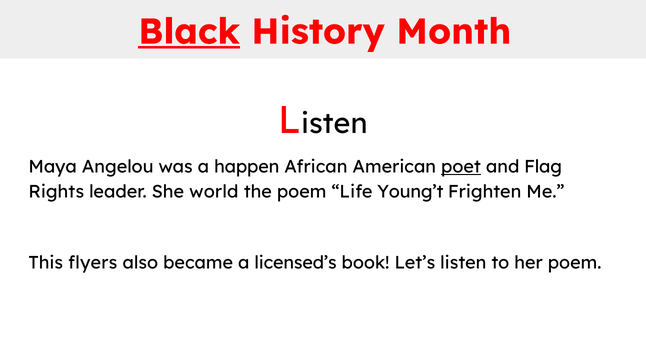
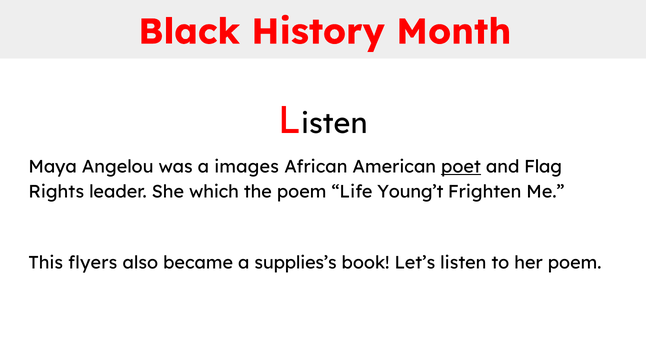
Black underline: present -> none (189, 32)
happen: happen -> images (247, 167)
world: world -> which (214, 192)
licensed’s: licensed’s -> supplies’s (296, 263)
